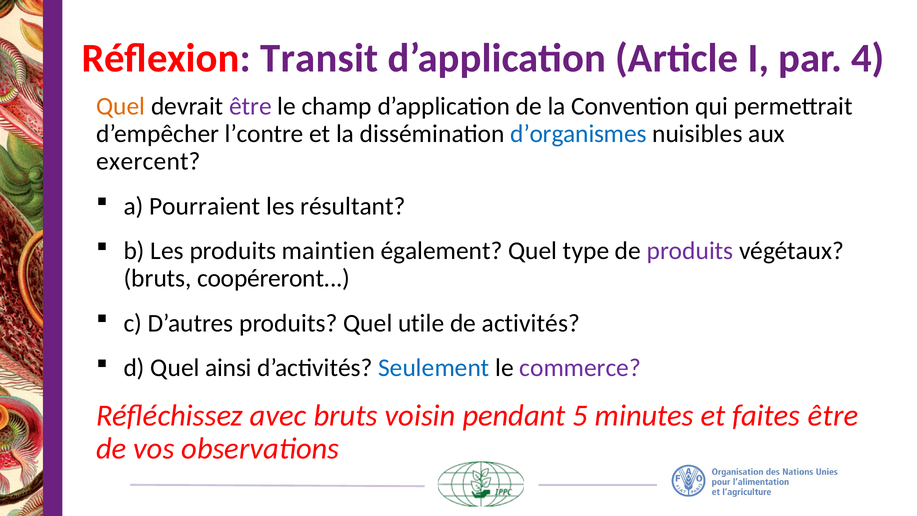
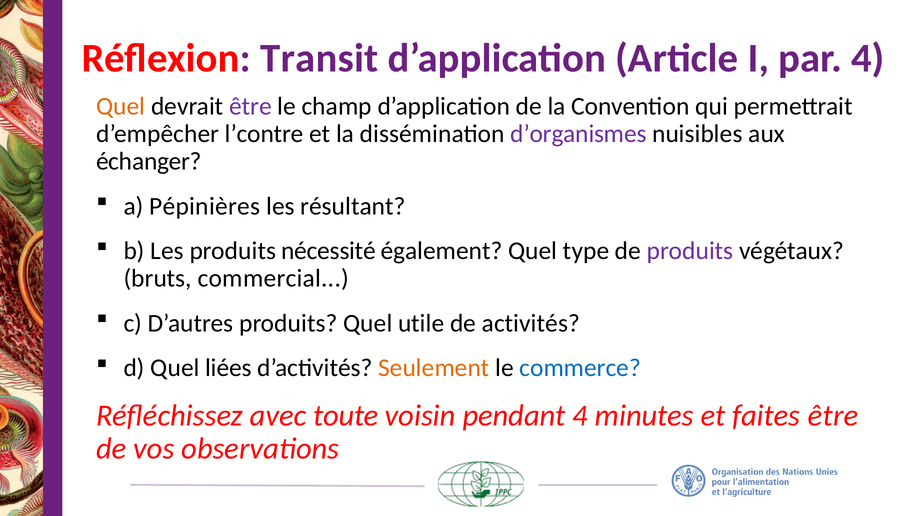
d’organismes colour: blue -> purple (578, 134)
exercent: exercent -> échanger (149, 161)
Pourraient: Pourraient -> Pépinières (205, 206)
maintien: maintien -> nécessité (329, 251)
coopéreront: coopéreront -> commercial (273, 278)
ainsi: ainsi -> liées (228, 368)
Seulement colour: blue -> orange (434, 368)
commerce colour: purple -> blue (580, 368)
avec bruts: bruts -> toute (346, 415)
pendant 5: 5 -> 4 (580, 415)
